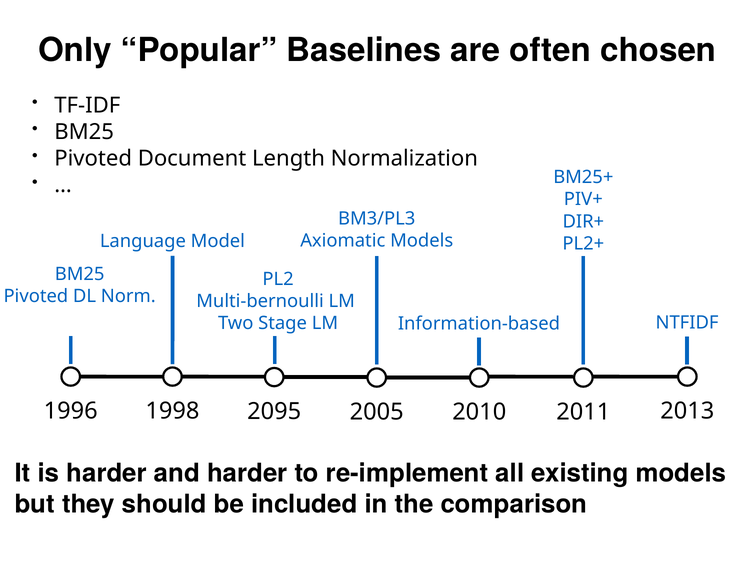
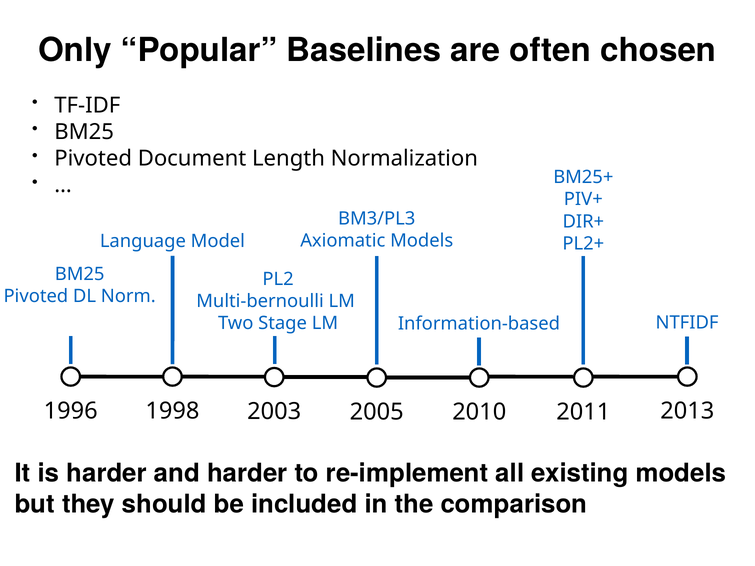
2095: 2095 -> 2003 (274, 411)
